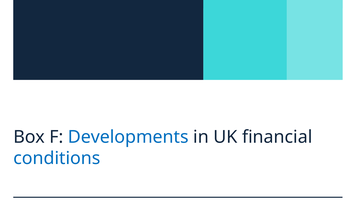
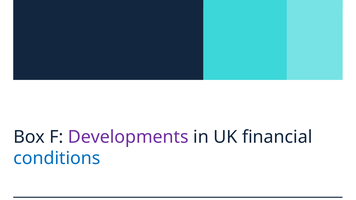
Developments colour: blue -> purple (128, 137)
